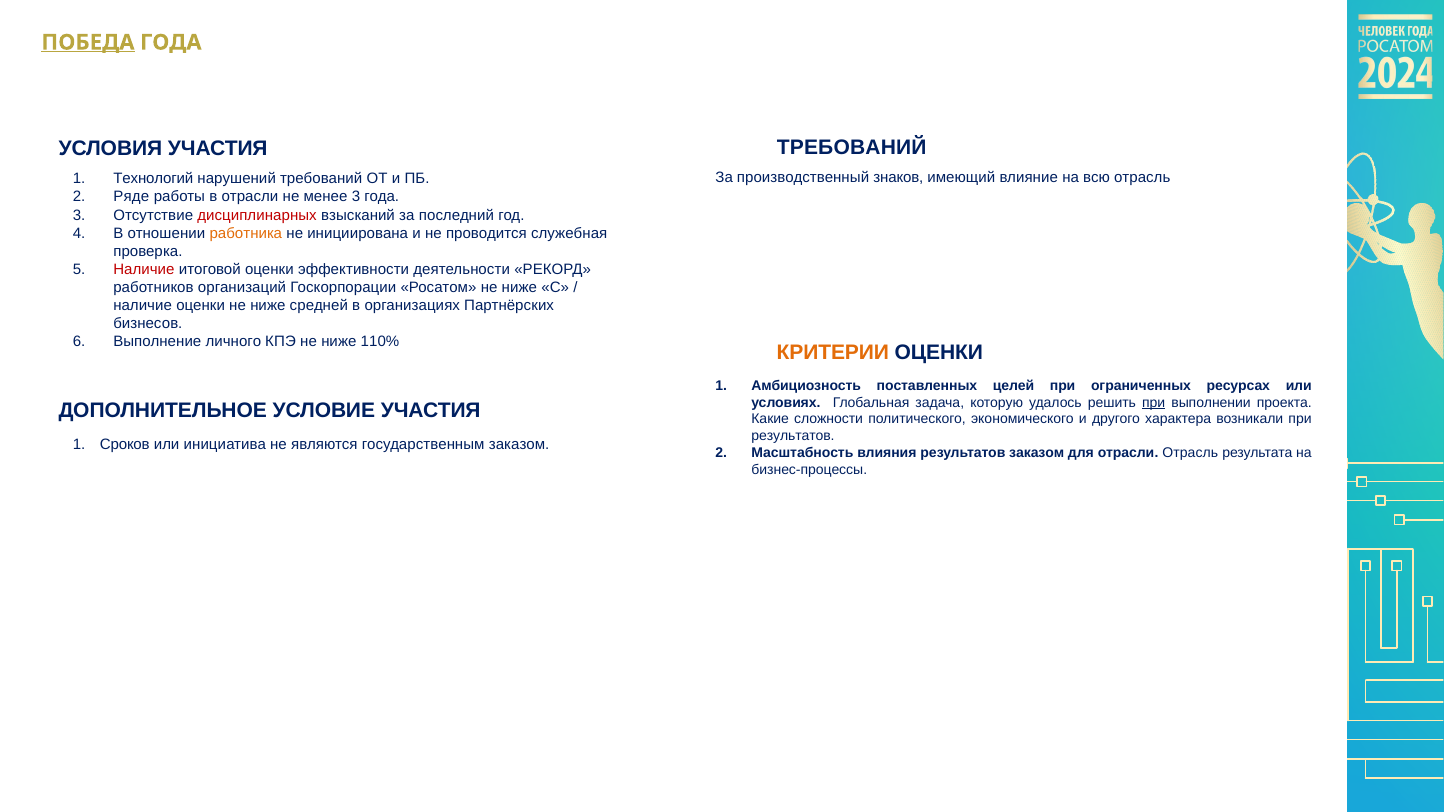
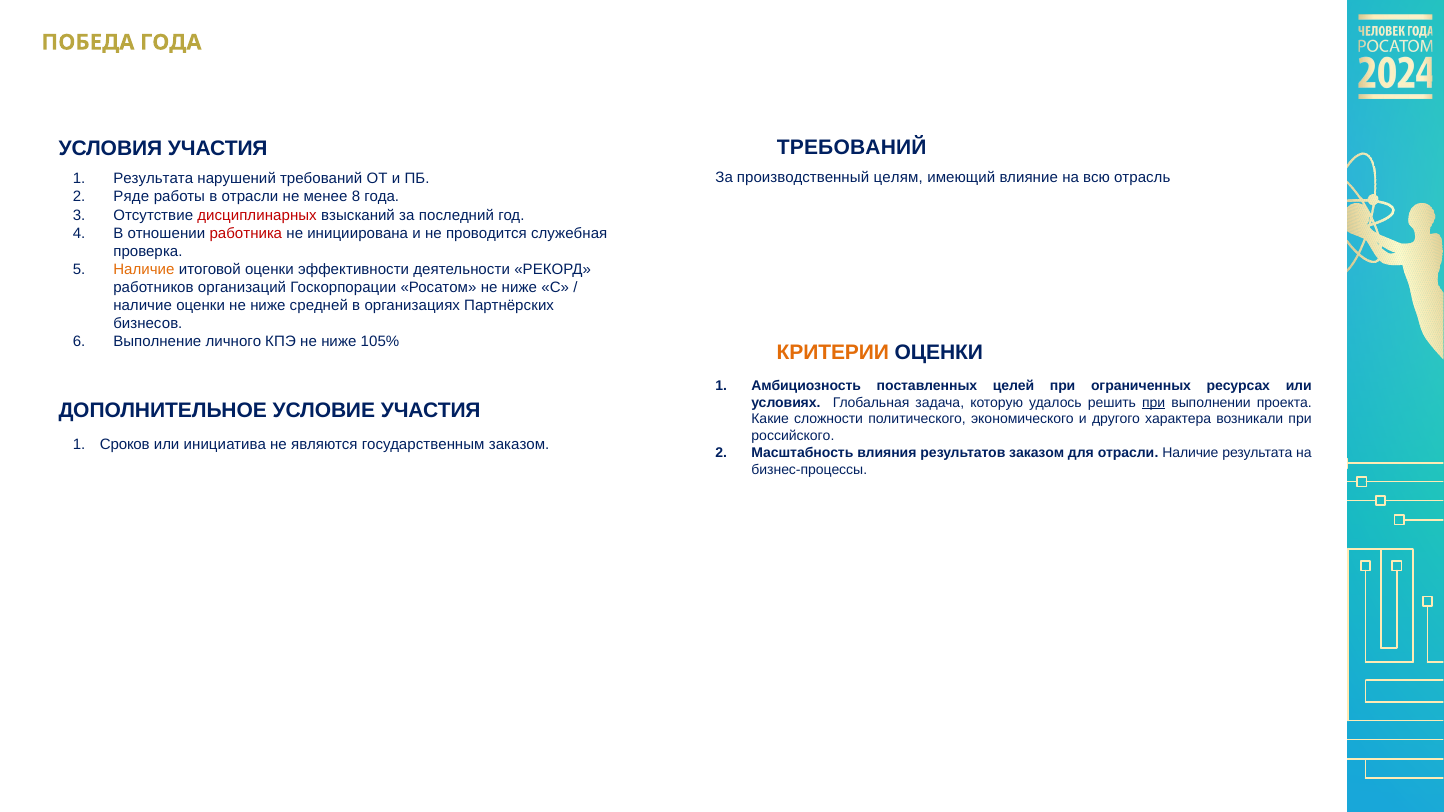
ПОБЕДА underline: present -> none (88, 42)
знаков: знаков -> целям (898, 177)
1 Технологий: Технологий -> Результата (153, 179)
менее 3: 3 -> 8 (356, 197)
работника colour: orange -> red (246, 233)
Наличие colour: red -> orange (144, 269)
110%: 110% -> 105% (380, 342)
результатов: результатов -> российского (793, 436)
отрасли Отрасль: Отрасль -> Наличие (1190, 453)
